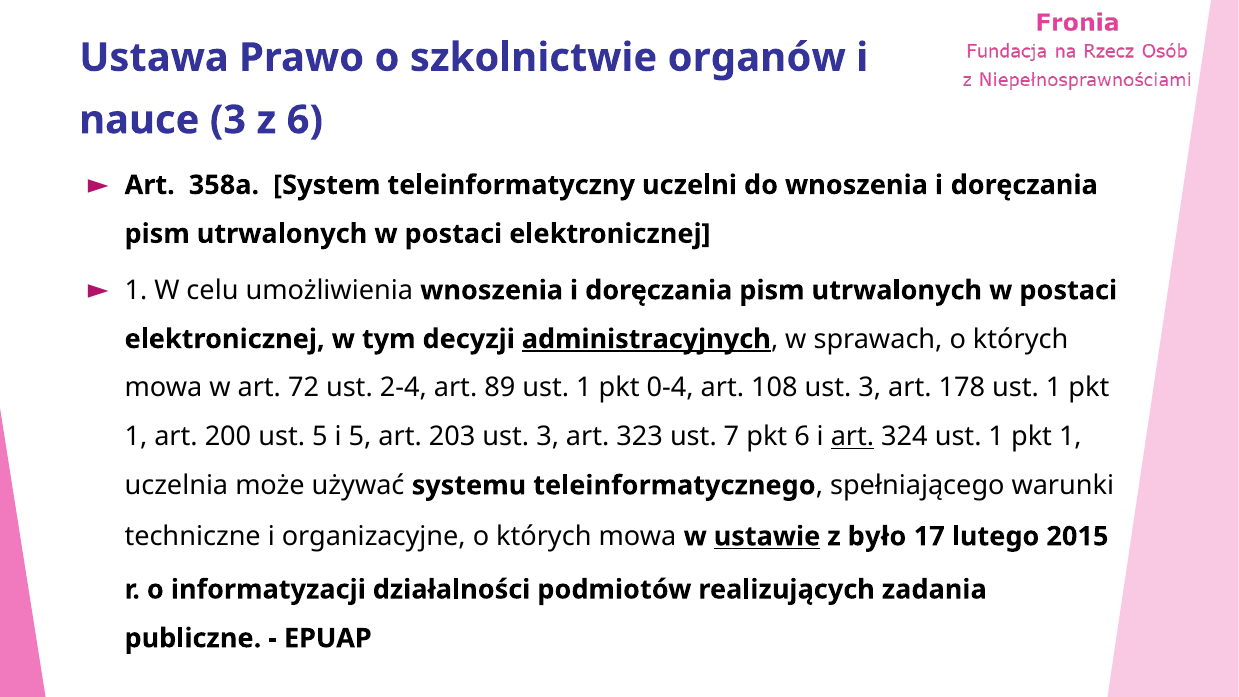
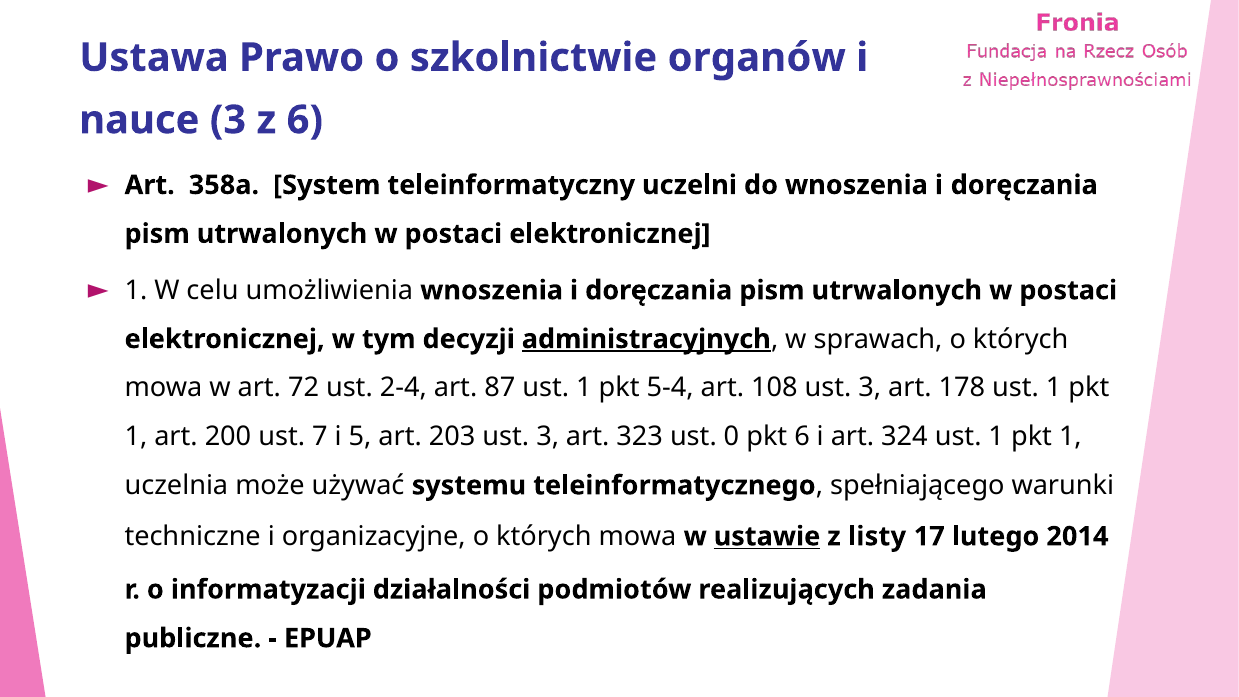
89: 89 -> 87 (500, 388)
0-4: 0-4 -> 5-4 (670, 388)
ust 5: 5 -> 7 (320, 437)
7: 7 -> 0 (731, 437)
art underline: present -> none (852, 437)
było: było -> listy (877, 536)
2015: 2015 -> 2014 (1077, 536)
